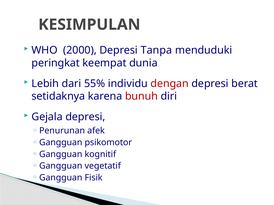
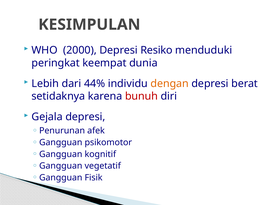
Tanpa: Tanpa -> Resiko (156, 50)
55%: 55% -> 44% (95, 84)
dengan colour: red -> orange (170, 84)
